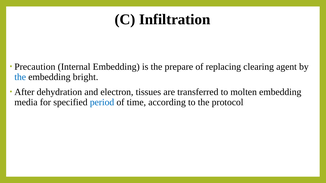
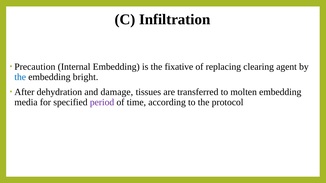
prepare: prepare -> fixative (179, 67)
electron: electron -> damage (117, 92)
period colour: blue -> purple (102, 102)
